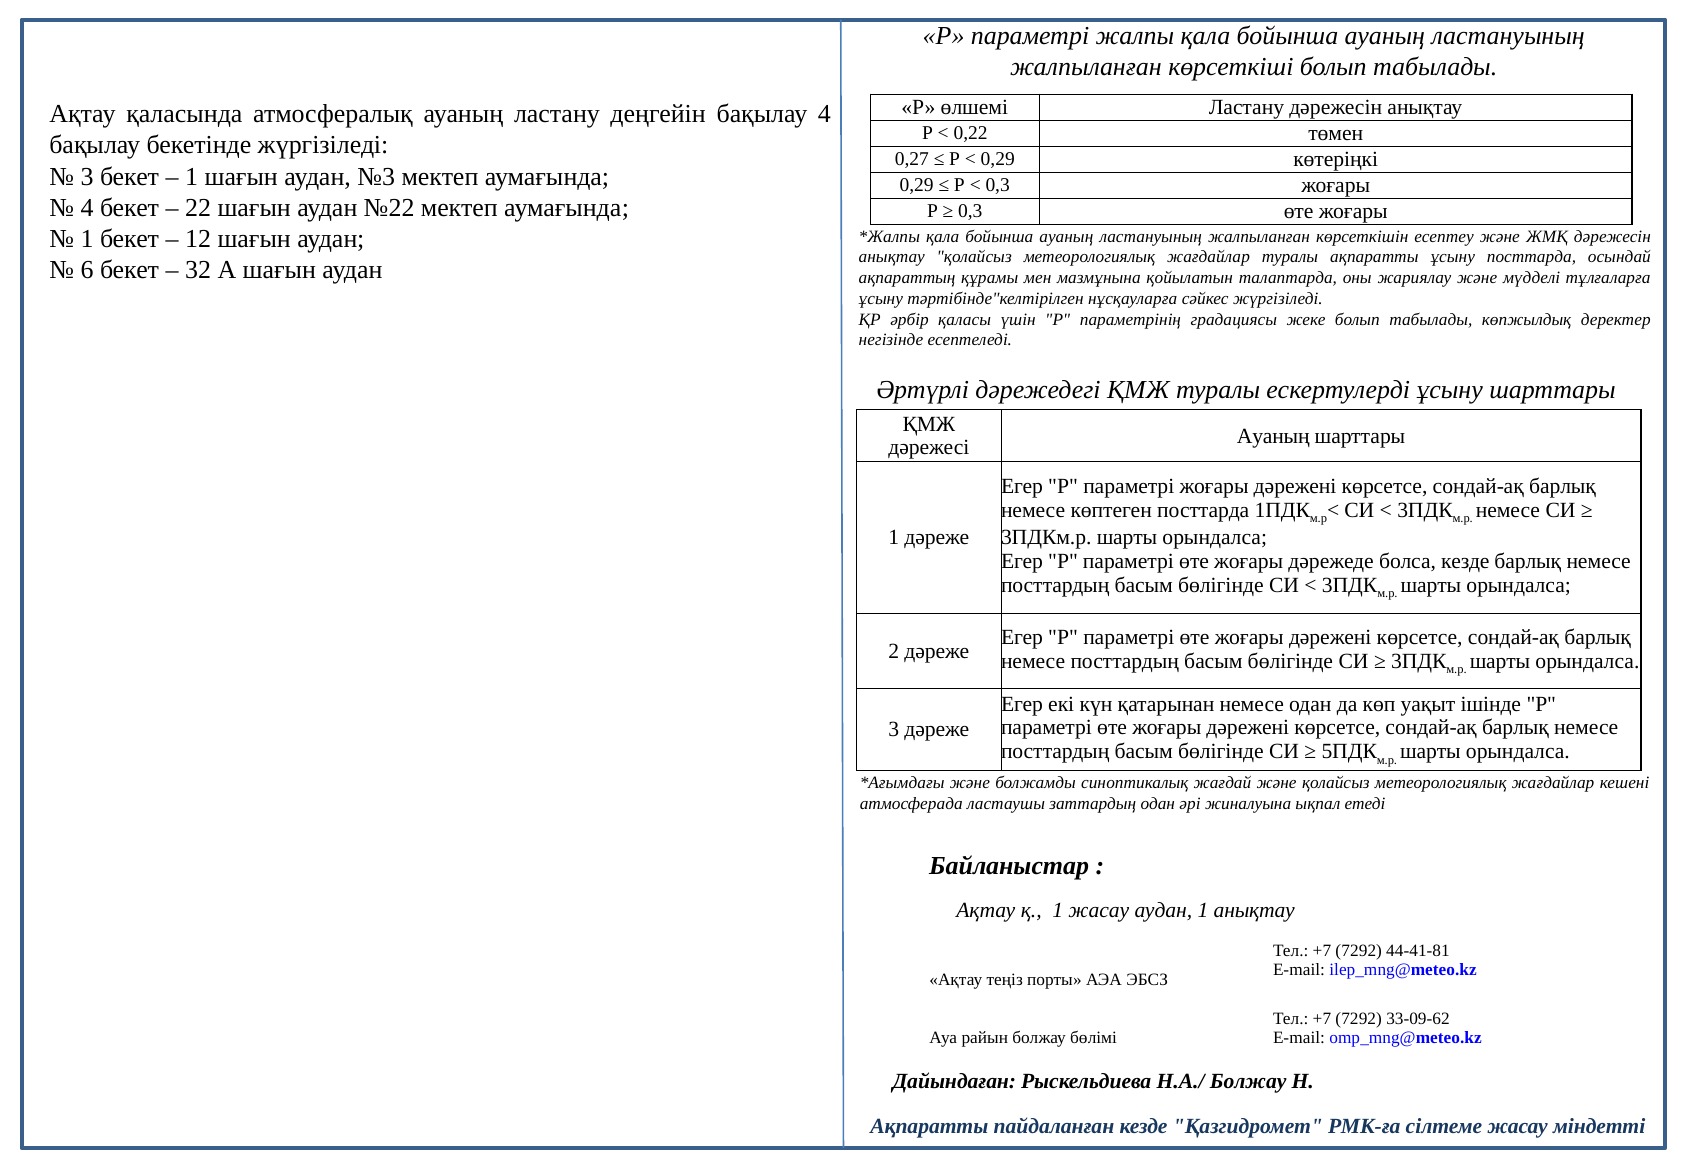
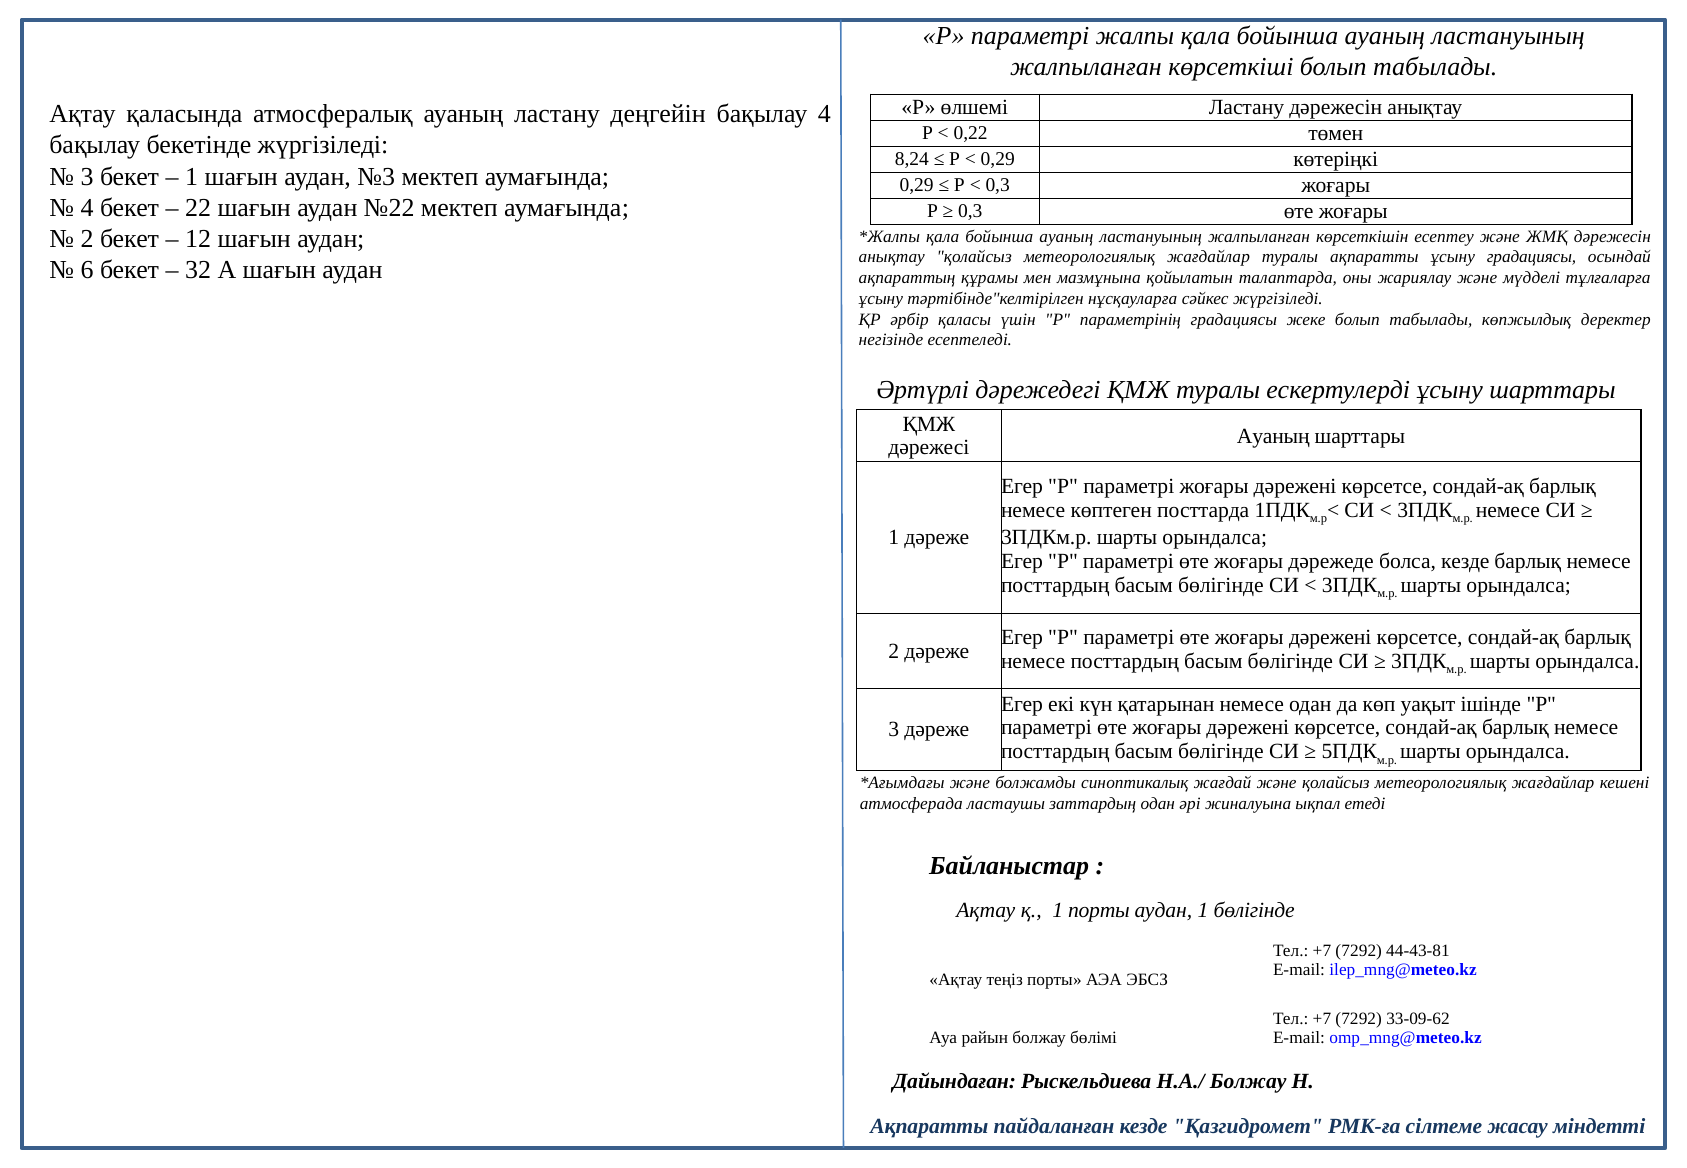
0,27: 0,27 -> 8,24 (912, 159)
1: 1 -> 2 (87, 239)
ұсыну посттарда: посттарда -> градациясы (1532, 257)
1 жасау: жасау -> порты (1099, 911)
1 анықтау: анықтау -> бөлігінде (1254, 911)
44-41-81: 44-41-81 -> 44-43-81 (1418, 951)
